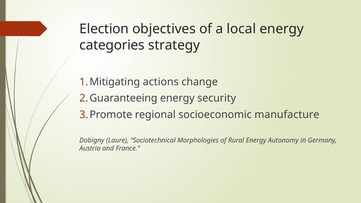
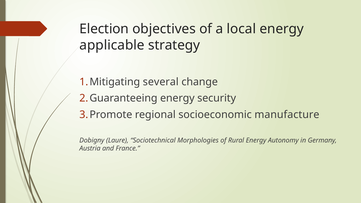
categories: categories -> applicable (112, 45)
actions: actions -> several (161, 82)
